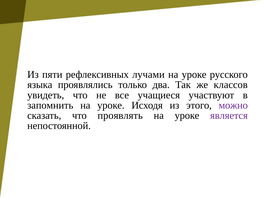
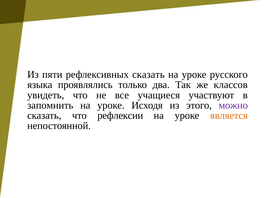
рефлексивных лучами: лучами -> сказать (148, 75)
проявлять: проявлять -> рефлексии (120, 115)
является colour: purple -> orange (229, 115)
